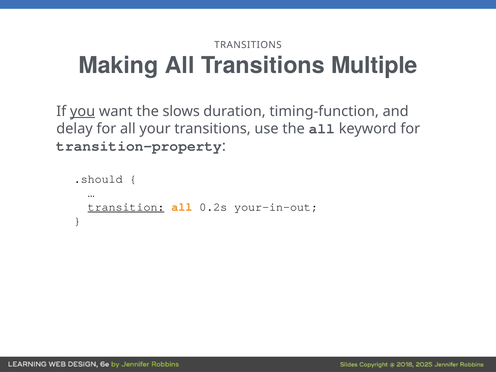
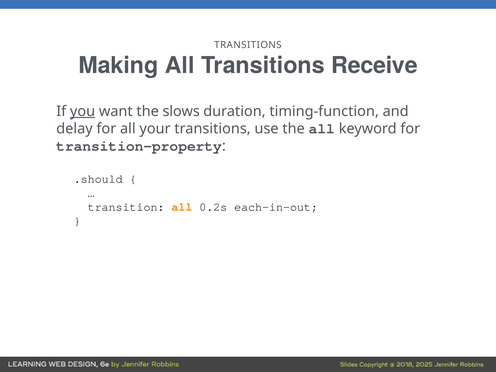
Multiple: Multiple -> Receive (374, 66)
transition underline: present -> none (126, 207)
your-in-out: your-in-out -> each-in-out (276, 207)
